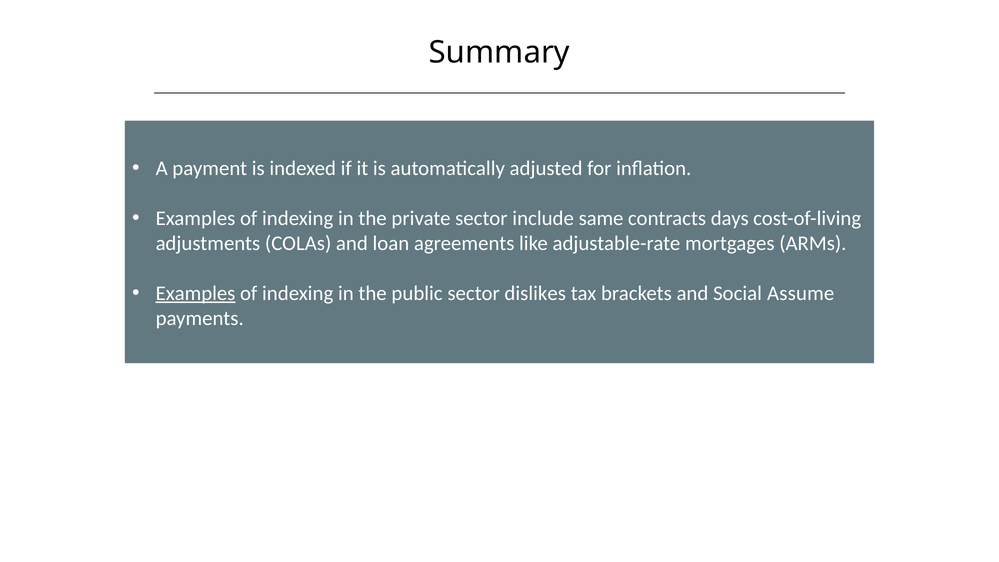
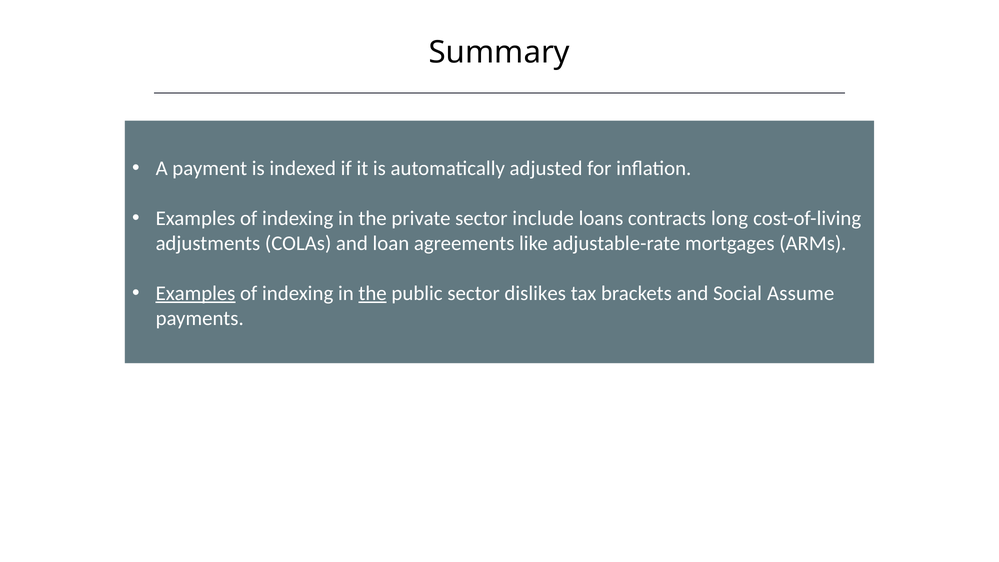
same: same -> loans (601, 218)
days: days -> long (730, 218)
the underline: none -> present (373, 293)
